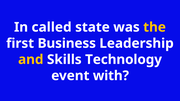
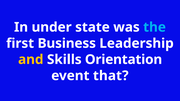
called: called -> under (52, 27)
the colour: yellow -> light blue (155, 27)
Technology: Technology -> Orientation (124, 60)
with: with -> that (111, 76)
